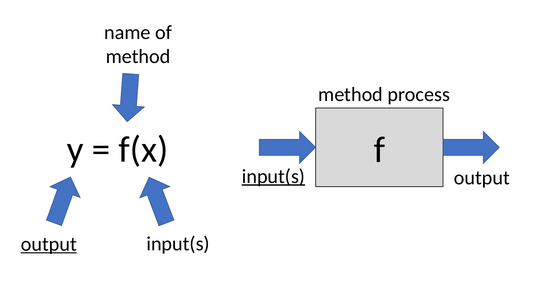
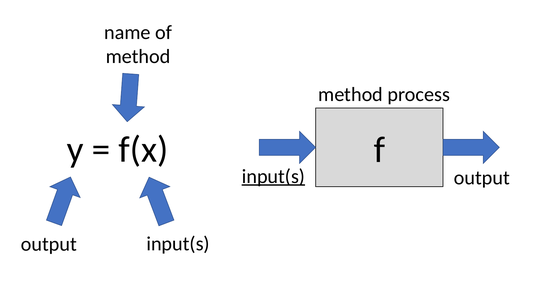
output underline: present -> none (49, 244)
